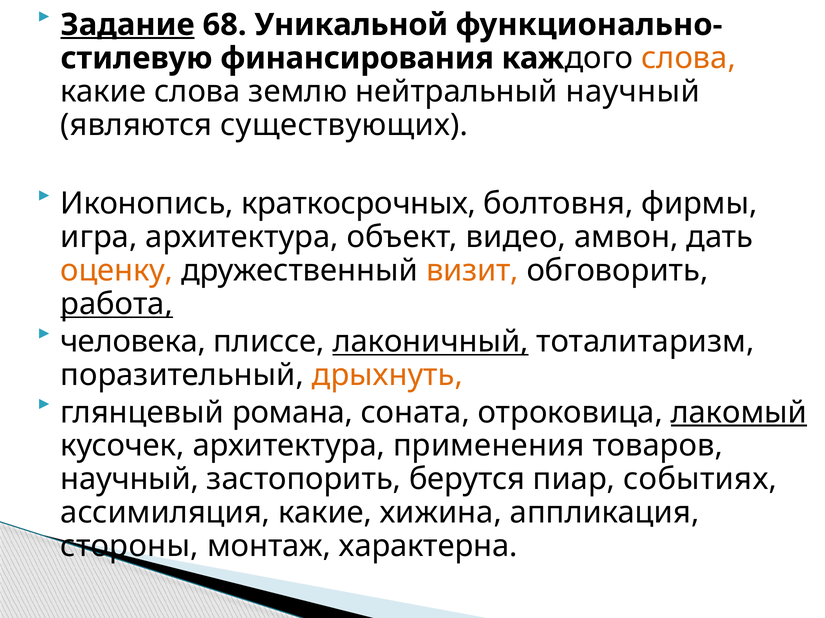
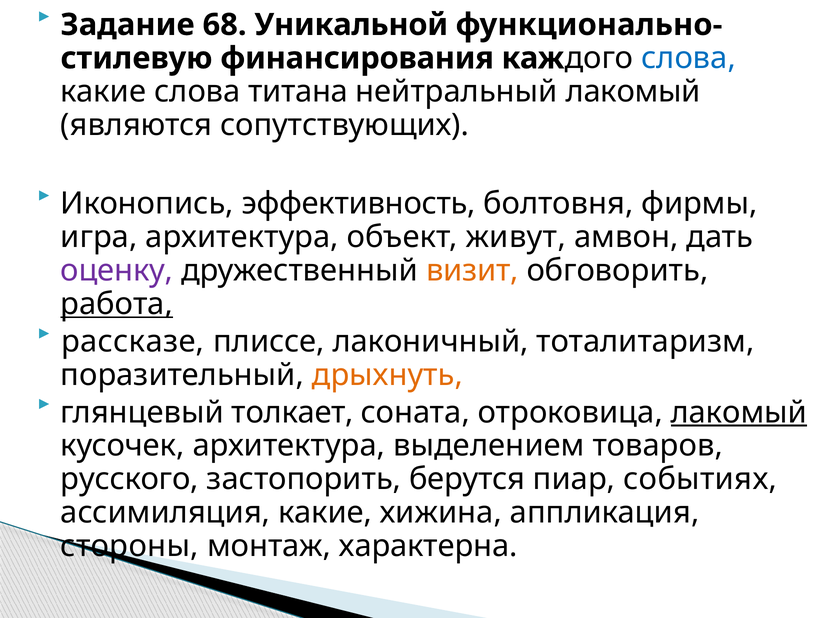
Задание underline: present -> none (128, 25)
слова colour: orange -> blue (689, 58)
землю: землю -> титана (298, 92)
нейтральный научный: научный -> лакомый (633, 92)
существующих: существующих -> сопутствующих (345, 125)
краткосрочных: краткосрочных -> эффективность (359, 204)
видео: видео -> живут (516, 237)
оценку colour: orange -> purple (117, 271)
человека: человека -> рассказе (133, 342)
лаконичный underline: present -> none (431, 342)
романа: романа -> толкает (293, 413)
применения: применения -> выделением (489, 446)
научный: научный -> русского (130, 480)
